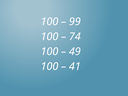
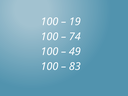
99: 99 -> 19 (75, 22)
41: 41 -> 83 (75, 66)
